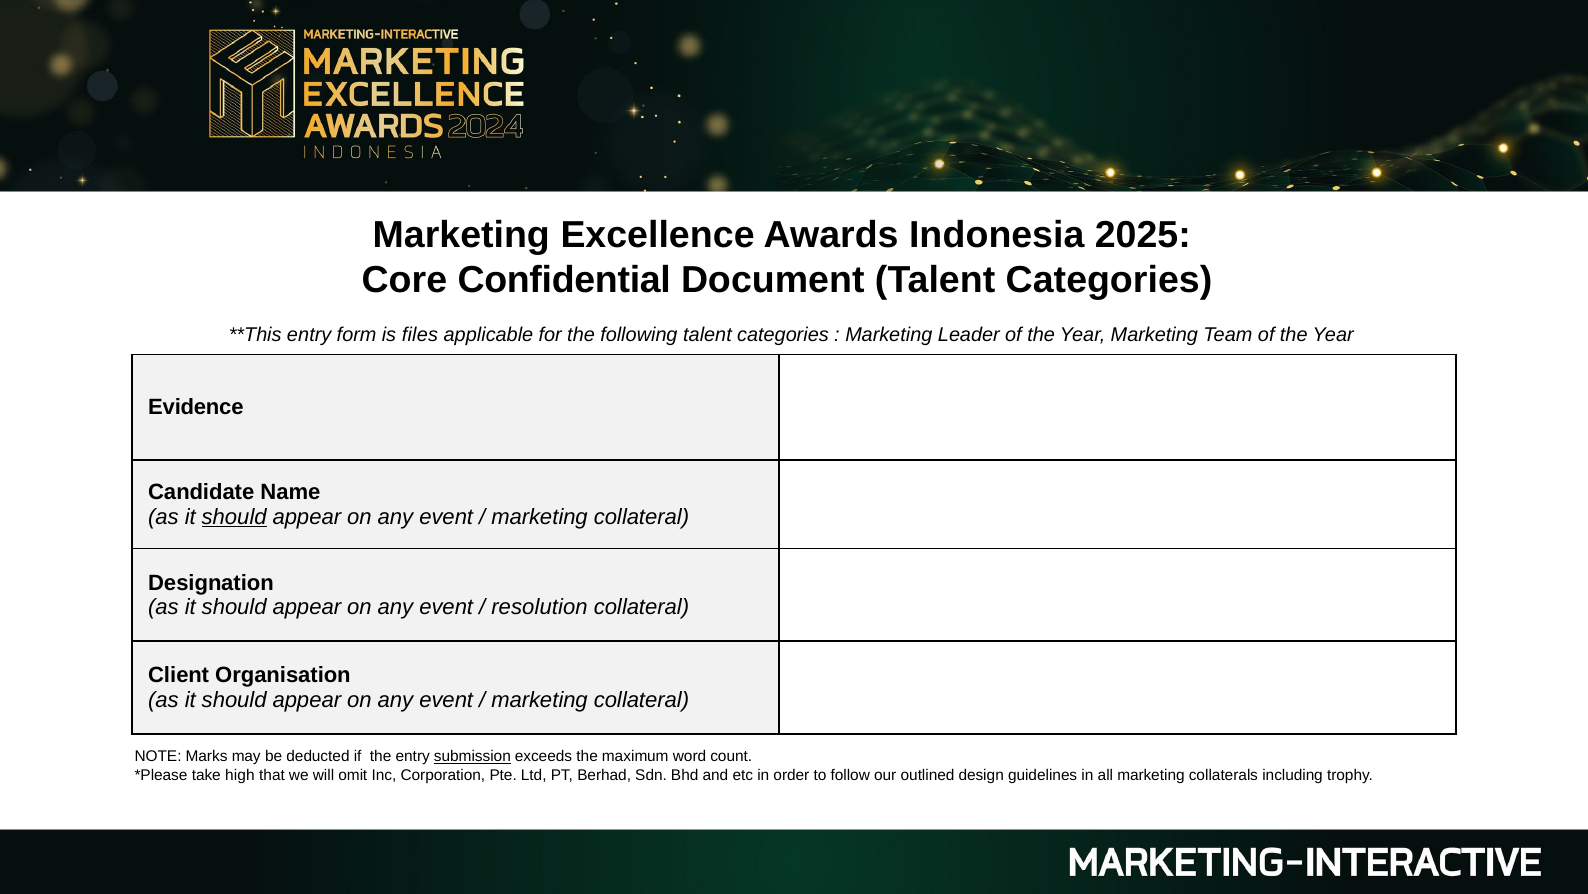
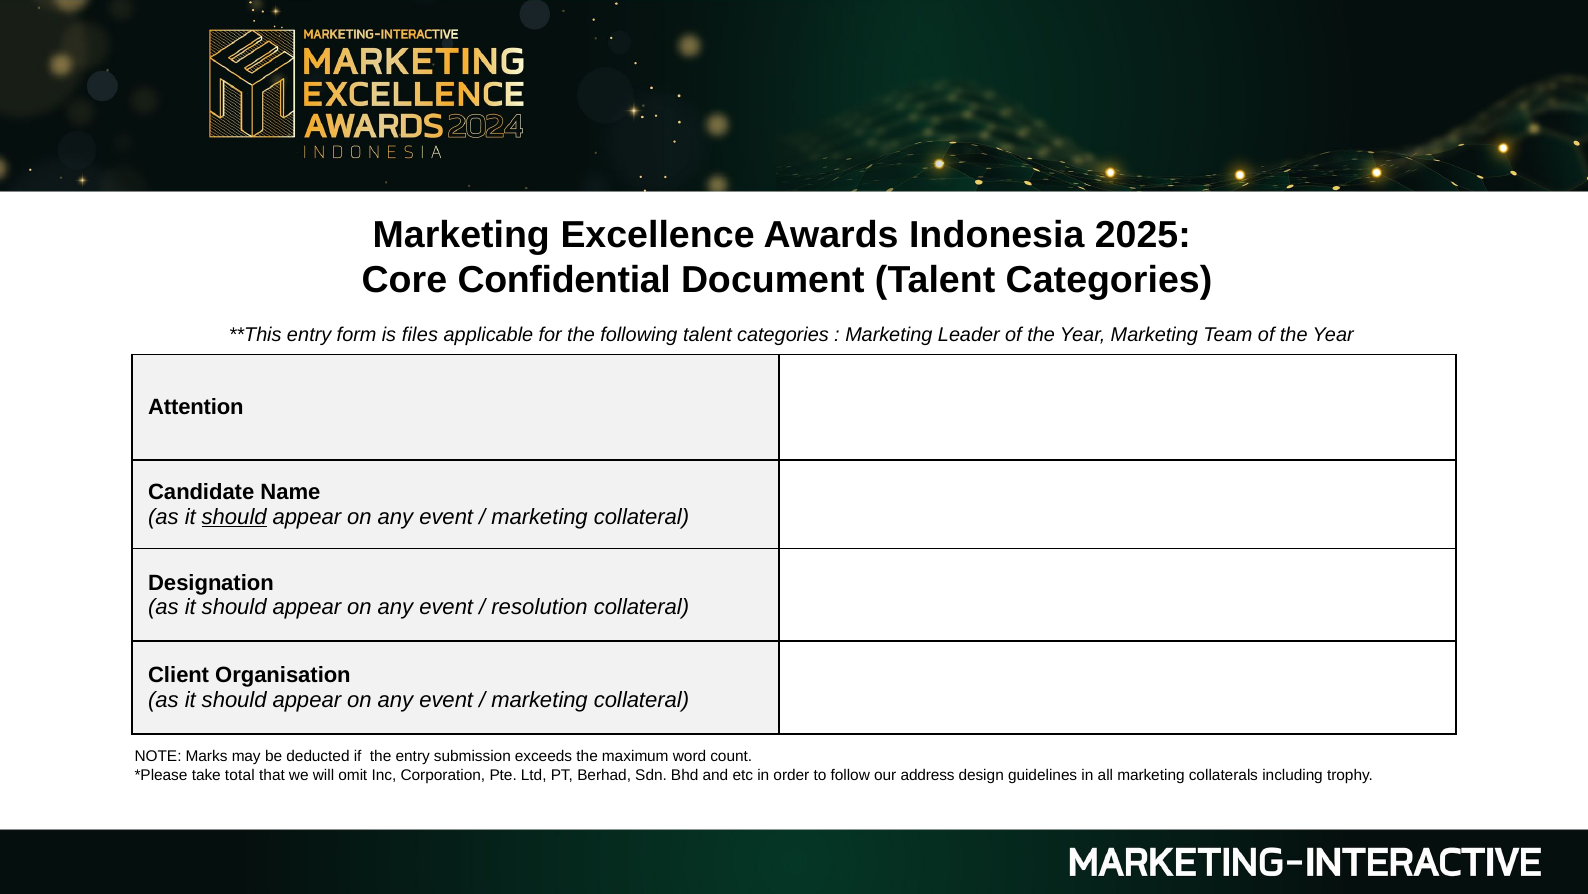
Evidence: Evidence -> Attention (196, 407)
submission underline: present -> none (472, 756)
high: high -> total (240, 774)
outlined: outlined -> address (928, 774)
